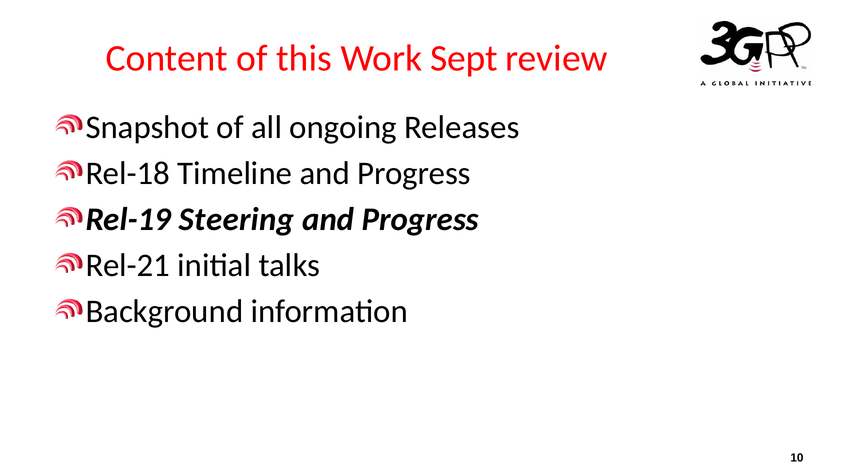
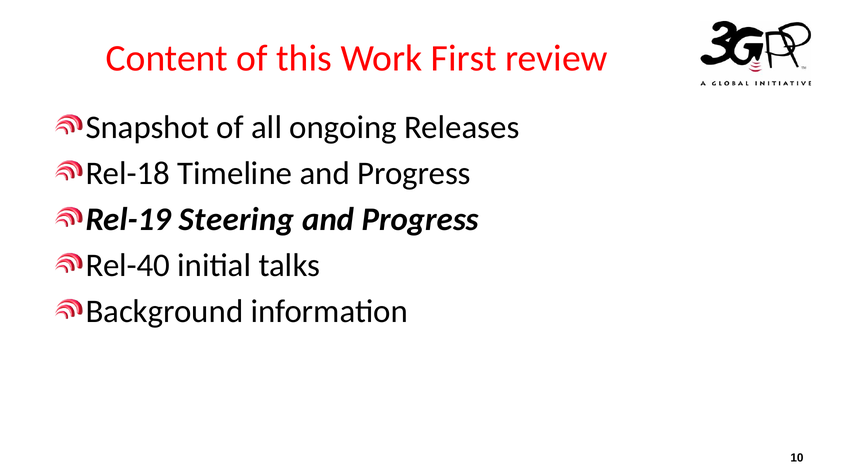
Sept: Sept -> First (464, 58)
Rel-21: Rel-21 -> Rel-40 (128, 265)
